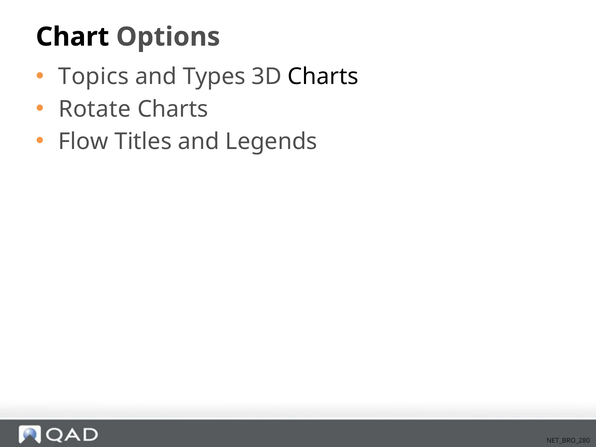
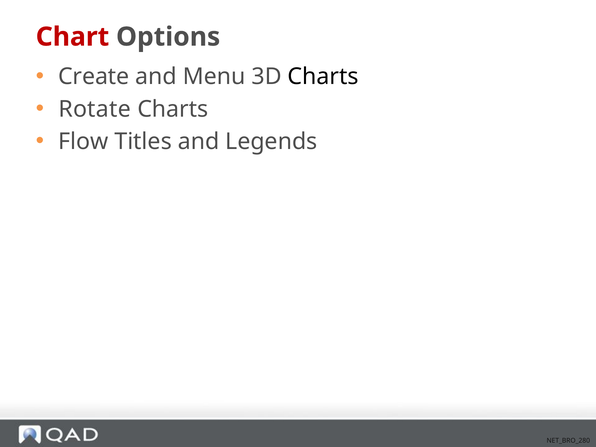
Chart colour: black -> red (72, 37)
Topics: Topics -> Create (94, 77)
Types: Types -> Menu (214, 77)
